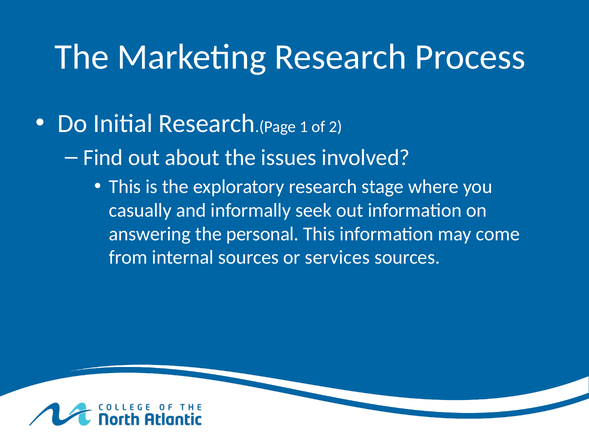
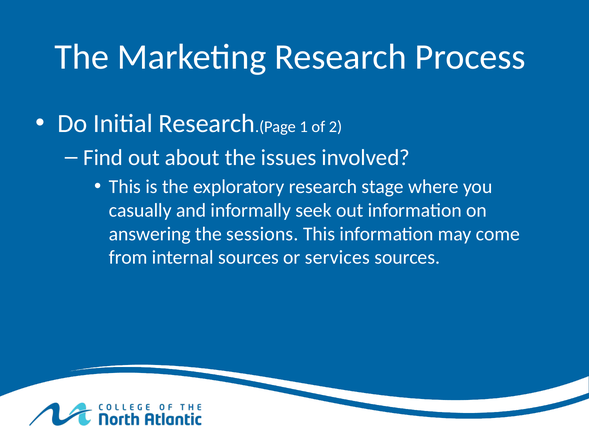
personal: personal -> sessions (262, 234)
